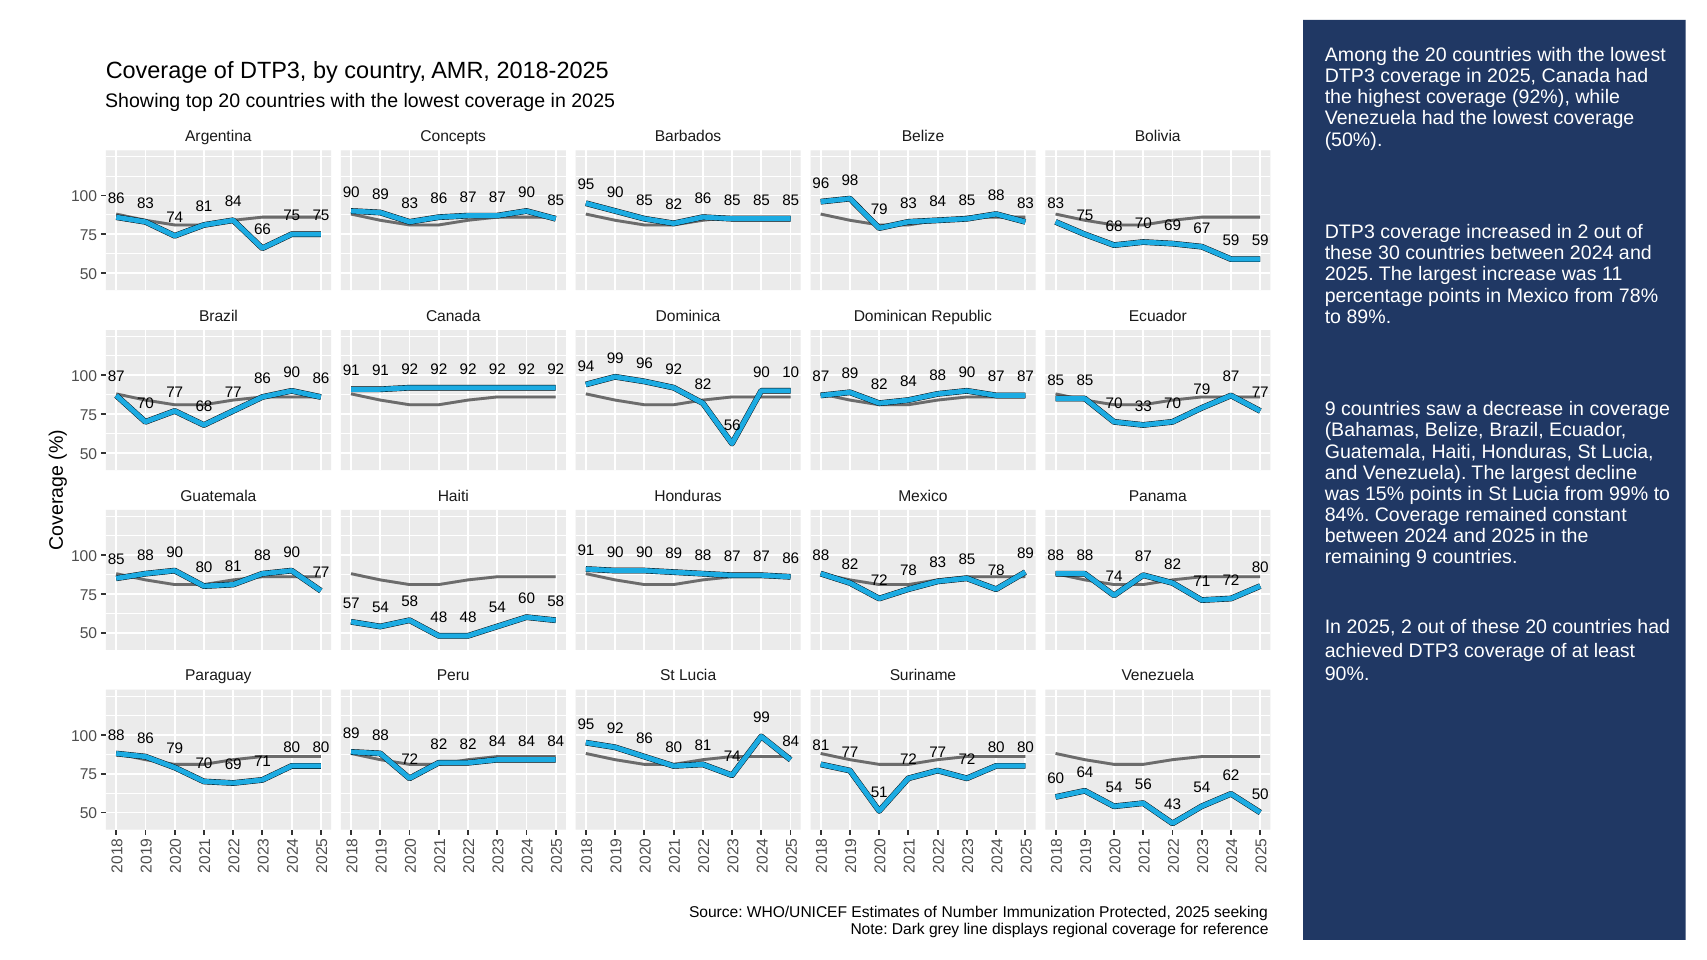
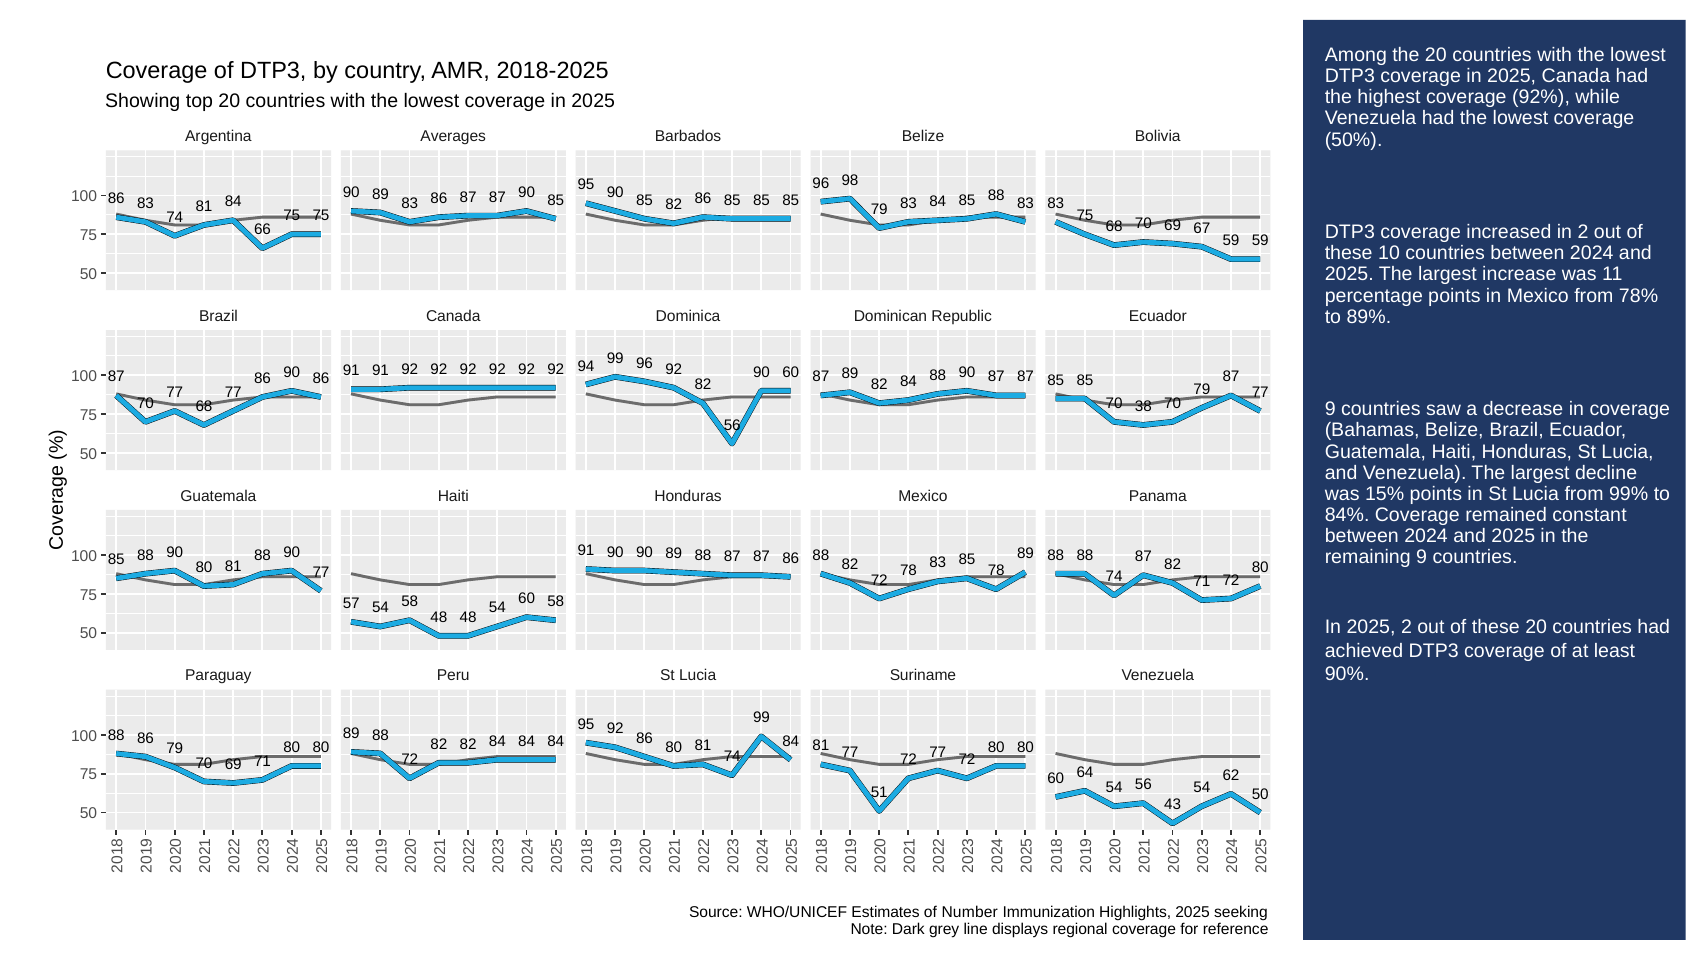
Concepts: Concepts -> Averages (453, 136)
30: 30 -> 10 (1389, 253)
90 10: 10 -> 60 (791, 372)
33: 33 -> 38 (1143, 407)
Protected: Protected -> Highlights (1135, 913)
